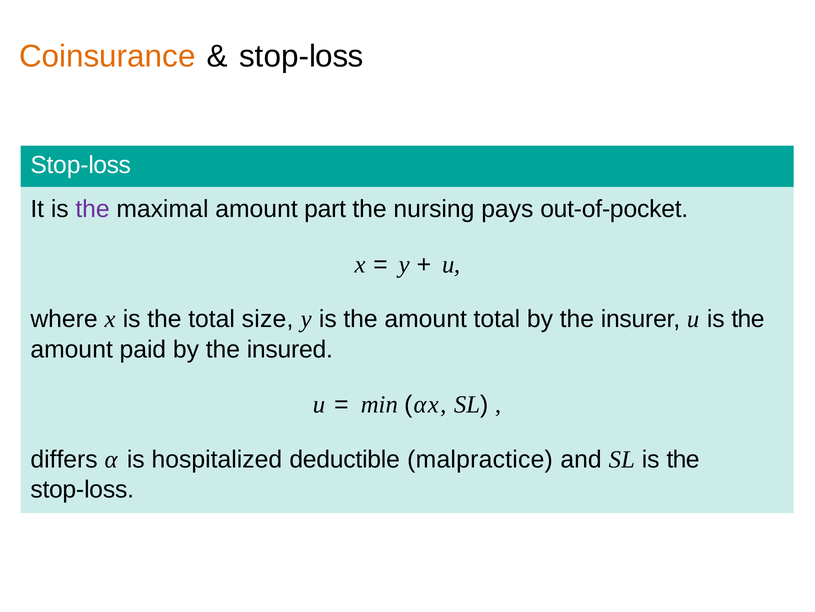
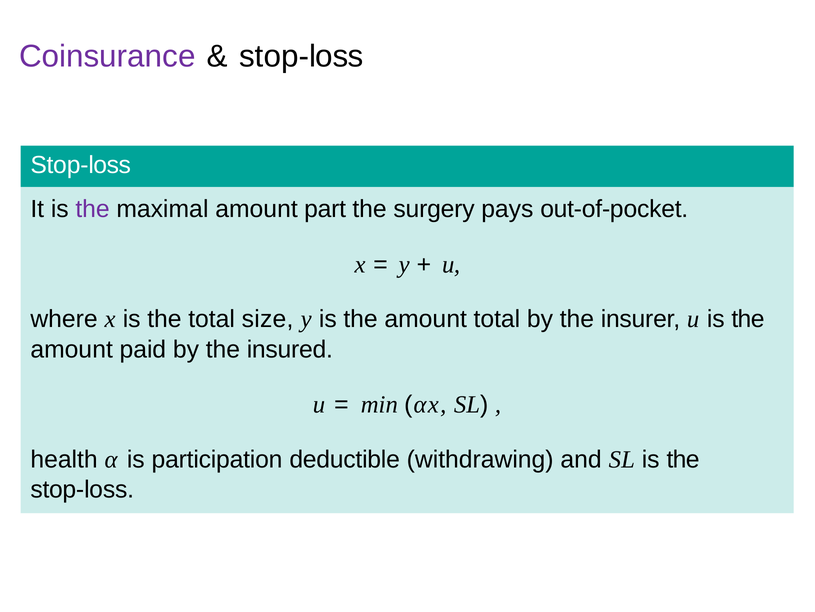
Coinsurance colour: orange -> purple (107, 56)
nursing: nursing -> surgery (434, 209)
differs: differs -> health (64, 459)
hospitalized: hospitalized -> participation (217, 459)
malpractice: malpractice -> withdrawing (480, 459)
